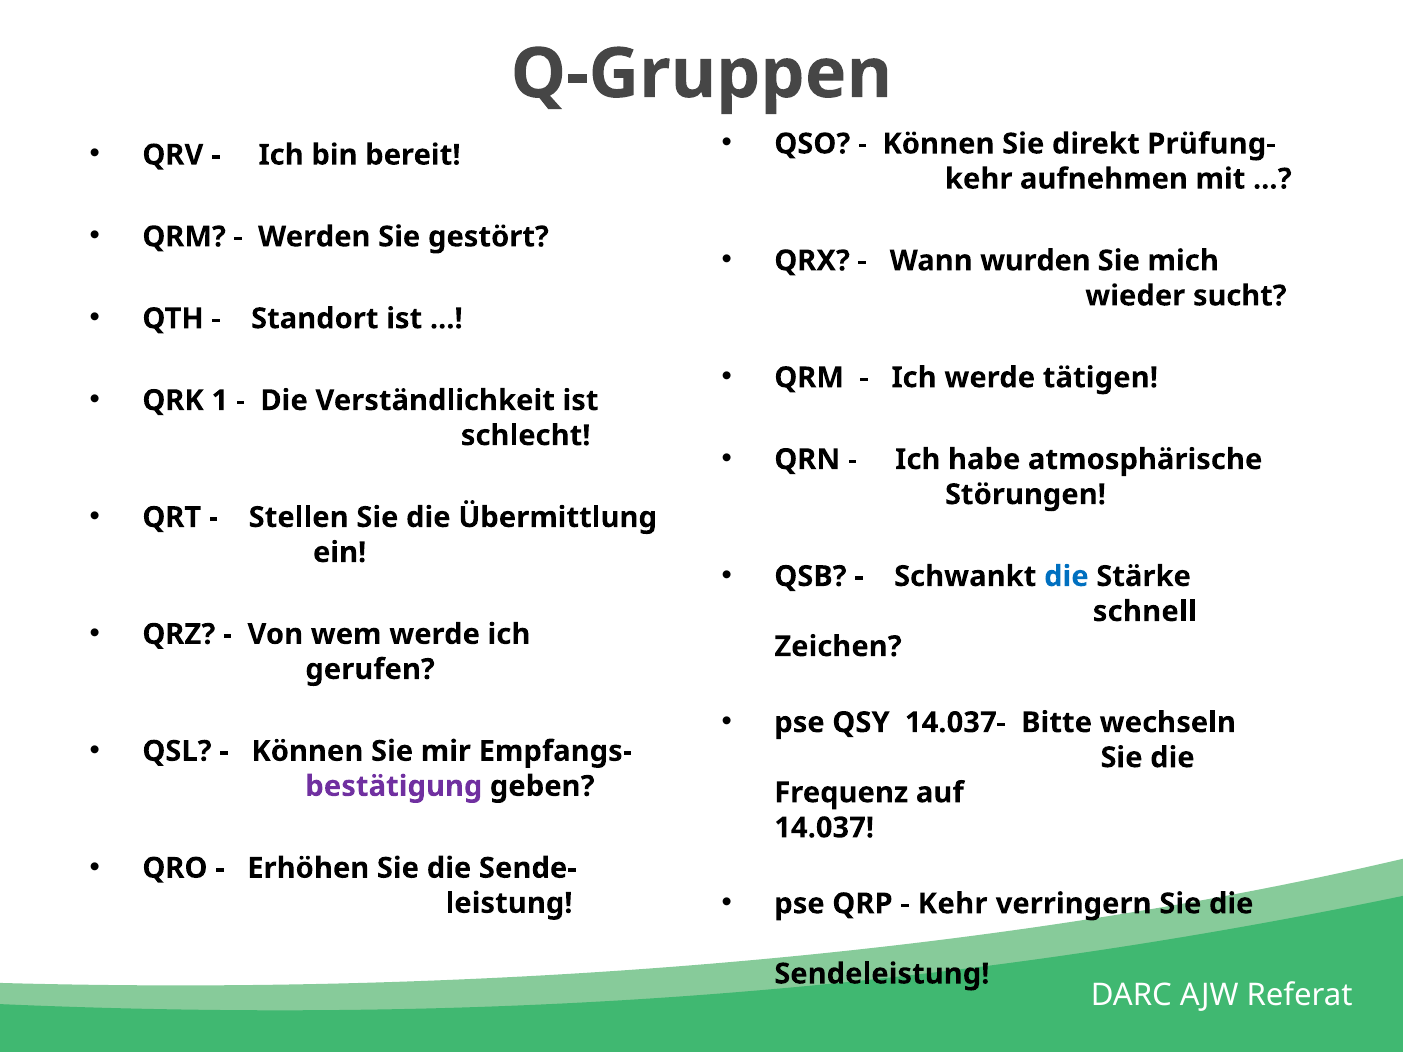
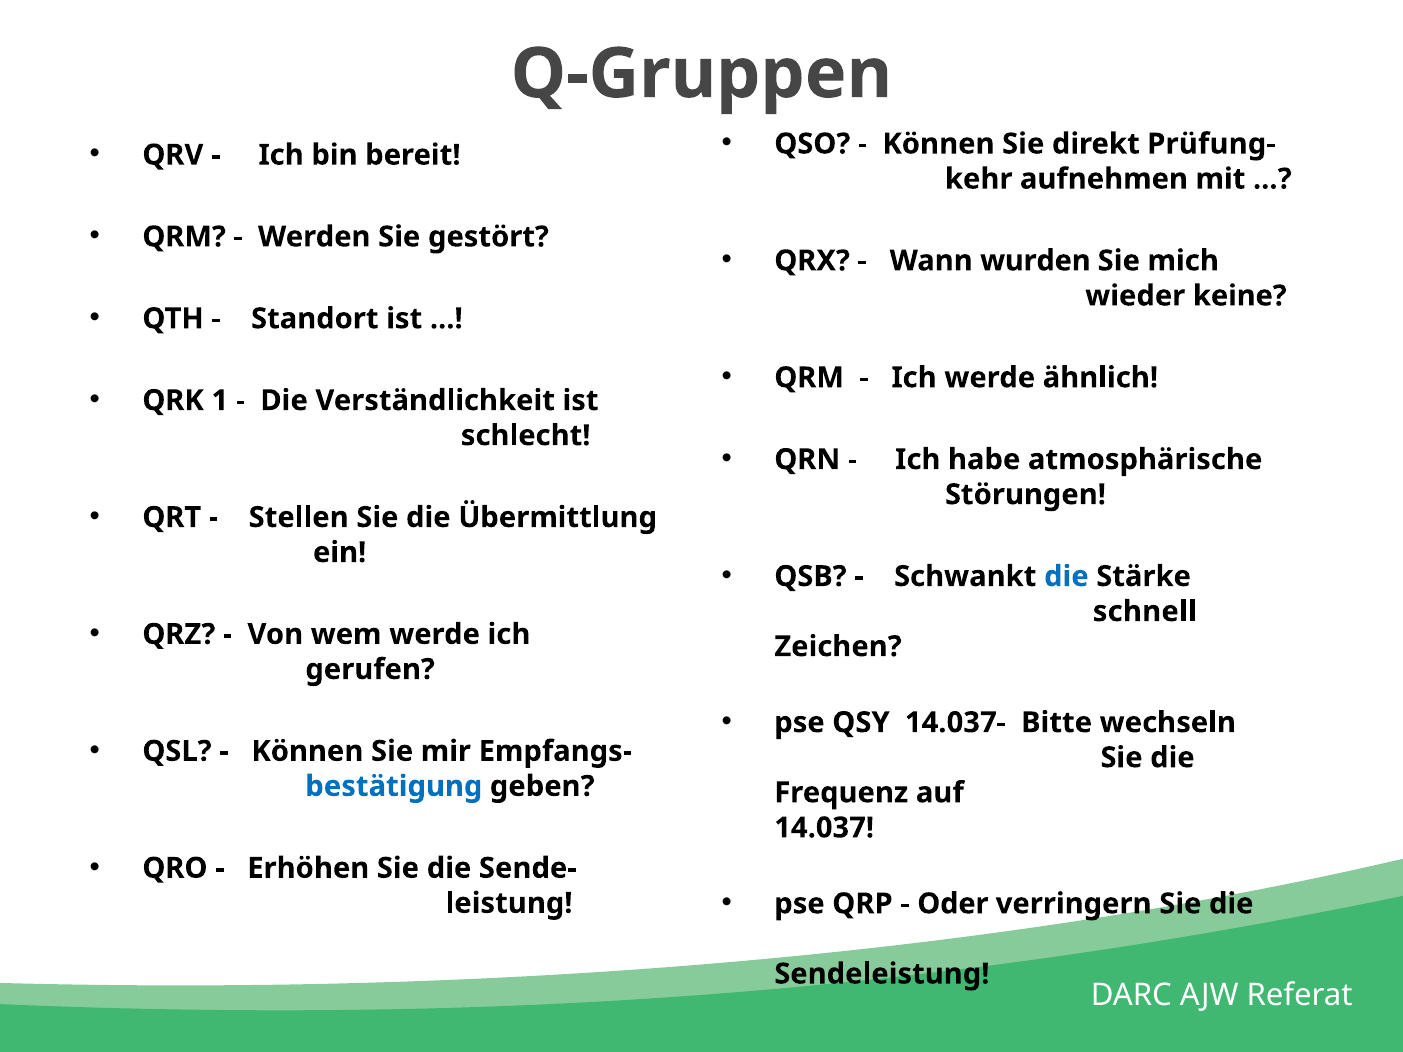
sucht: sucht -> keine (1240, 296)
tätigen: tätigen -> ähnlich (1100, 378)
bestätigung colour: purple -> blue (394, 786)
Kehr: Kehr -> Oder (953, 904)
